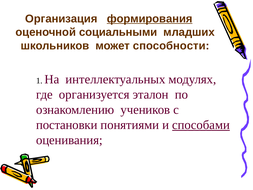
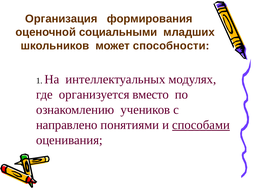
формирования underline: present -> none (150, 19)
эталон: эталон -> вместо (151, 94)
постановки: постановки -> направлено (67, 125)
